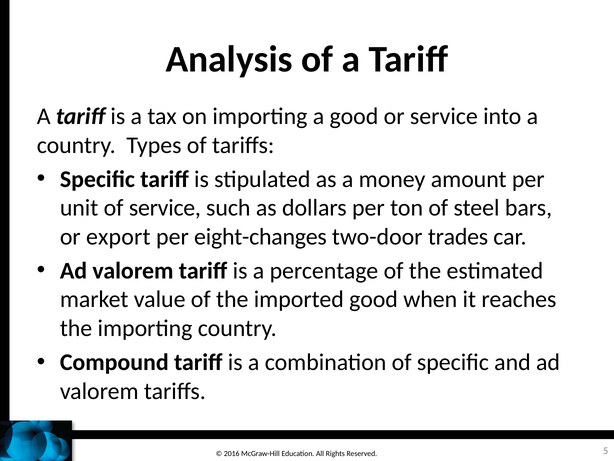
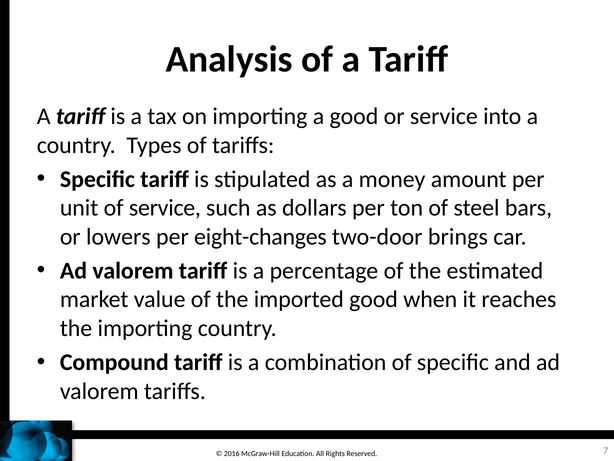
export: export -> lowers (118, 236)
trades: trades -> brings (458, 236)
5: 5 -> 7 (606, 450)
